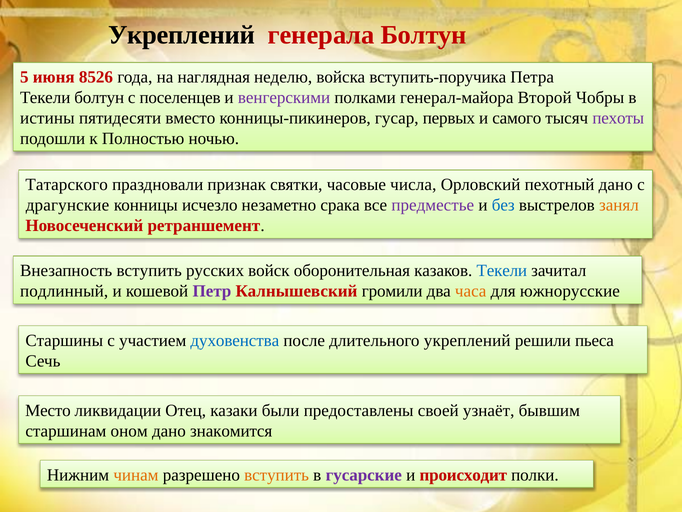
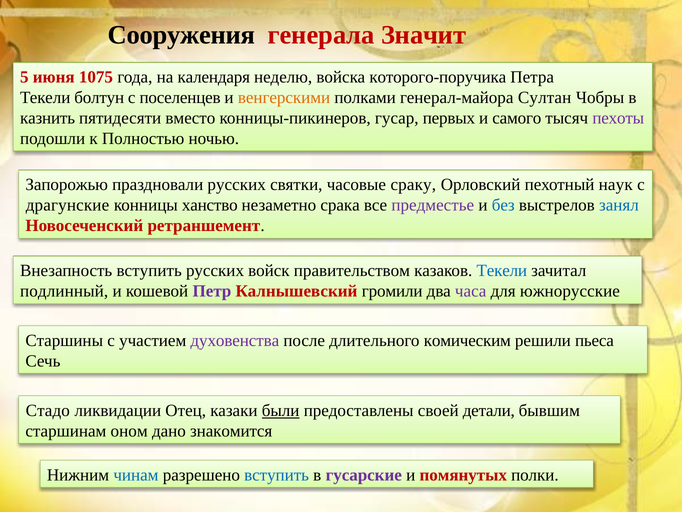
Укреплений: Укреплений -> Сооружения (182, 35)
генерала Болтун: Болтун -> Значит (424, 35)
8526: 8526 -> 1075 (96, 77)
наглядная: наглядная -> календаря (214, 77)
вступить-поручика: вступить-поручика -> которого-поручика (438, 77)
венгерскими colour: purple -> orange (284, 98)
Второй: Второй -> Султан (545, 98)
истины: истины -> казнить (48, 118)
Татарского: Татарского -> Запорожью (67, 185)
праздновали признак: признак -> русских (237, 185)
числа: числа -> сраку (413, 185)
пехотный дано: дано -> наук (616, 185)
исчезло: исчезло -> ханство (210, 205)
занял colour: orange -> blue (619, 205)
оборонительная: оборонительная -> правительством (352, 271)
часа colour: orange -> purple (471, 291)
духовенства colour: blue -> purple (235, 340)
длительного укреплений: укреплений -> комическим (467, 340)
Место: Место -> Стадо (48, 410)
были underline: none -> present (281, 410)
узнаёт: узнаёт -> детали (489, 410)
чинам colour: orange -> blue (136, 475)
вступить colour: orange -> blue (277, 475)
происходит: происходит -> помянутых (463, 475)
